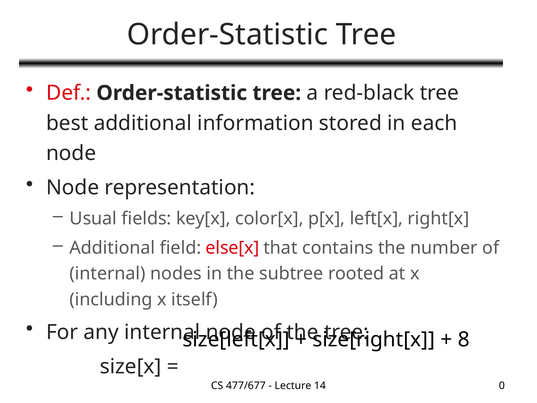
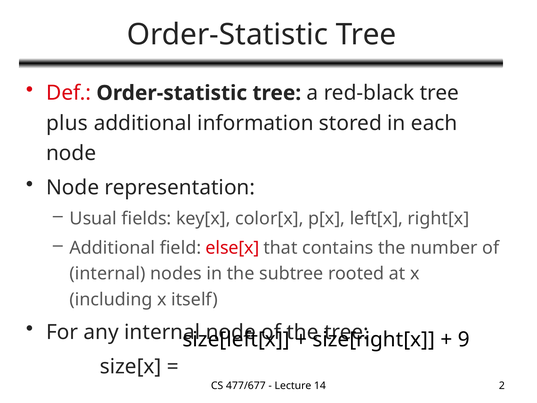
best: best -> plus (67, 123)
8: 8 -> 9 (464, 339)
0: 0 -> 2 (502, 385)
